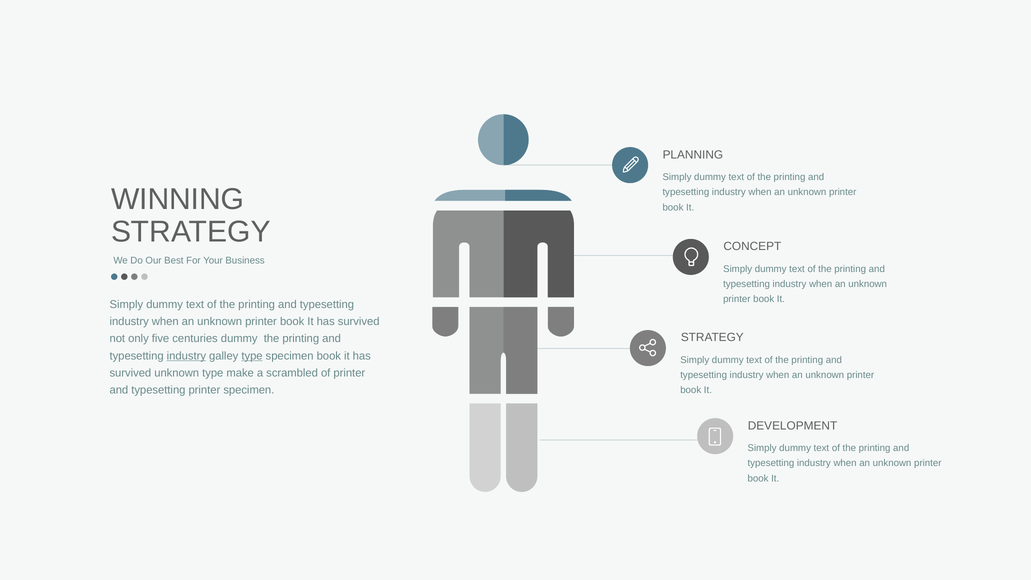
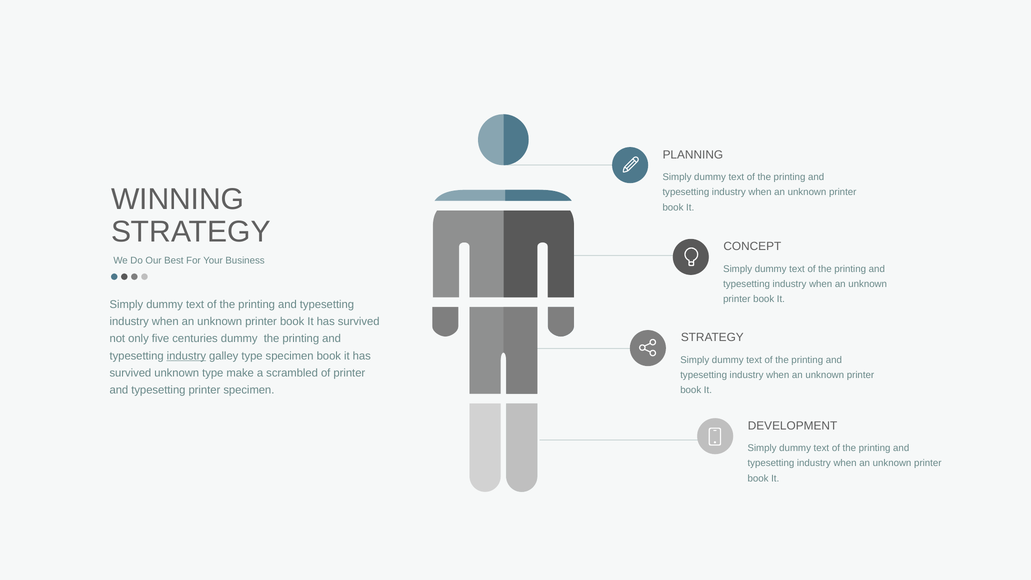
type underline: present -> none (252, 356)
